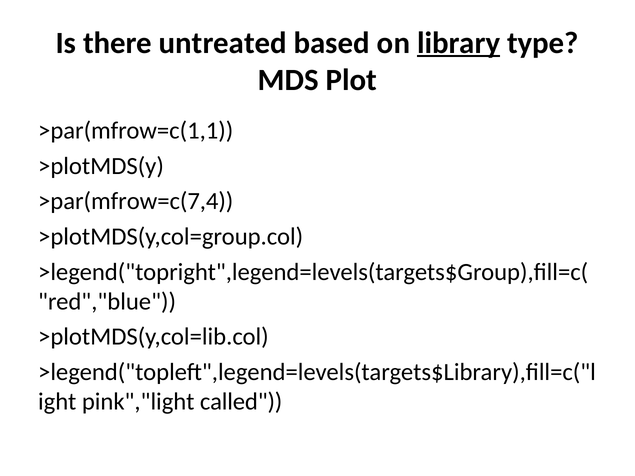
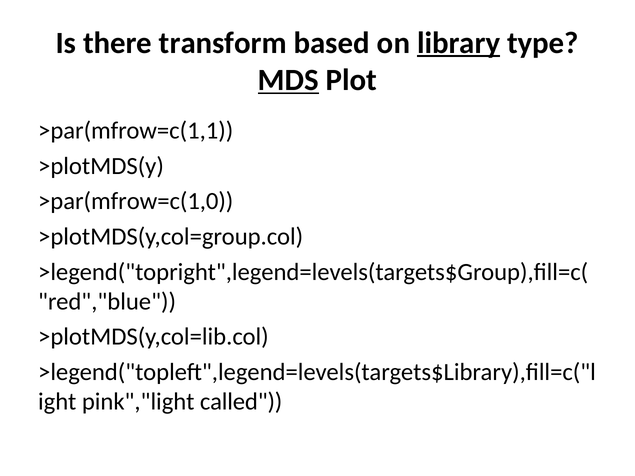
untreated: untreated -> transform (223, 43)
MDS underline: none -> present (288, 80)
>par(mfrow=c(7,4: >par(mfrow=c(7,4 -> >par(mfrow=c(1,0 (136, 201)
